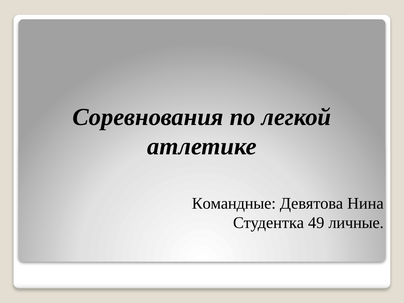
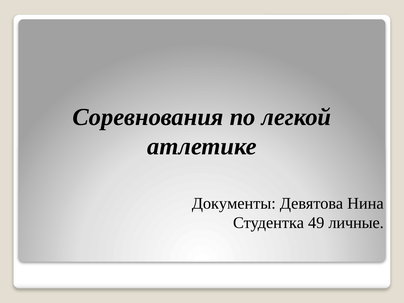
Командные: Командные -> Документы (234, 203)
